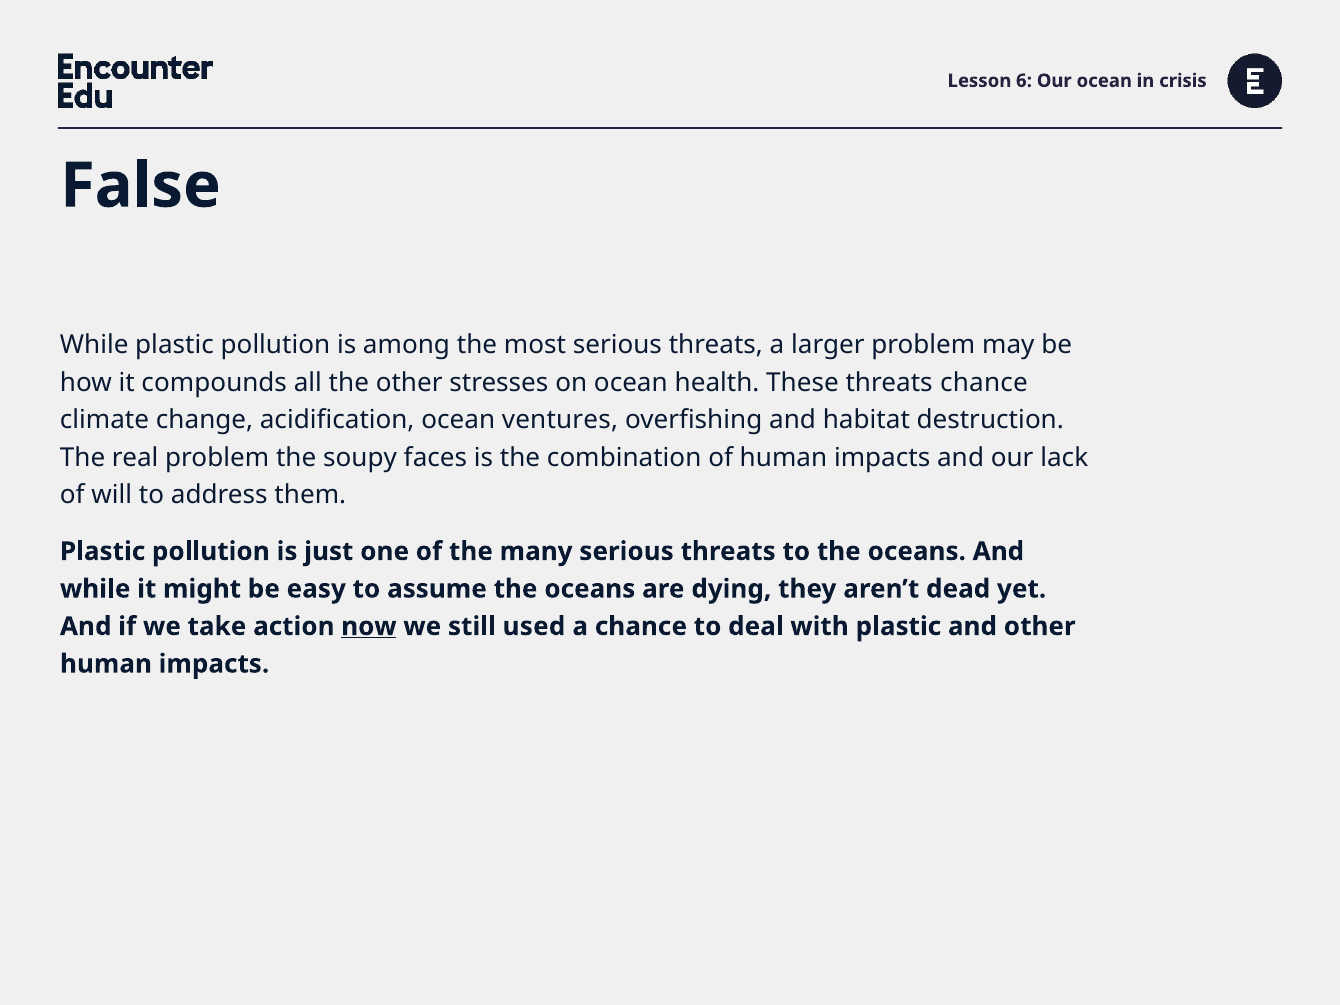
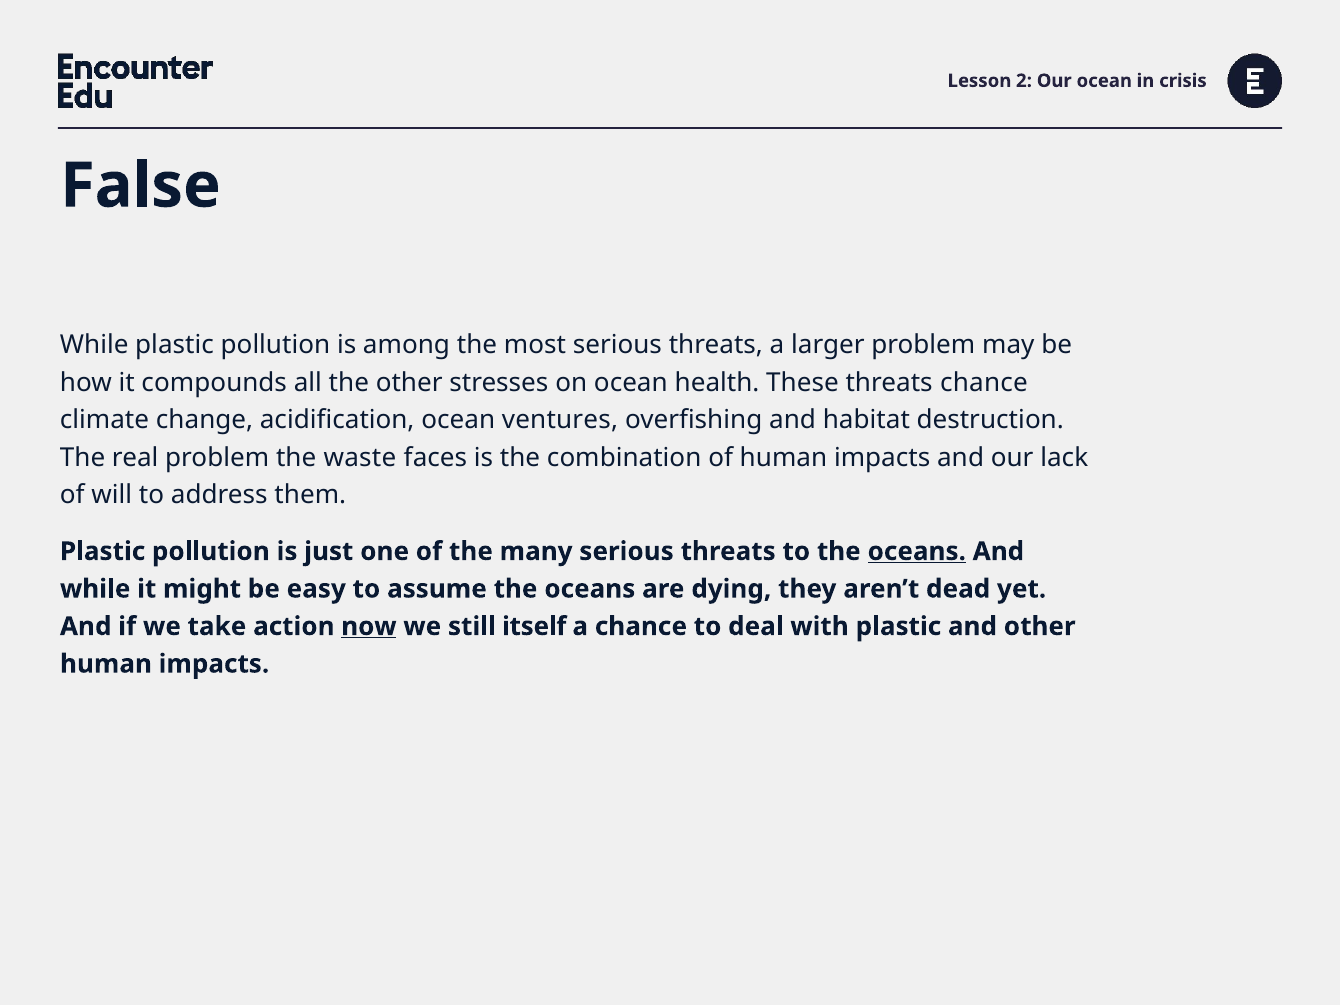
6: 6 -> 2 (1024, 81)
soupy: soupy -> waste (360, 458)
oceans underline: none -> present (917, 551)
used: used -> itself (534, 626)
